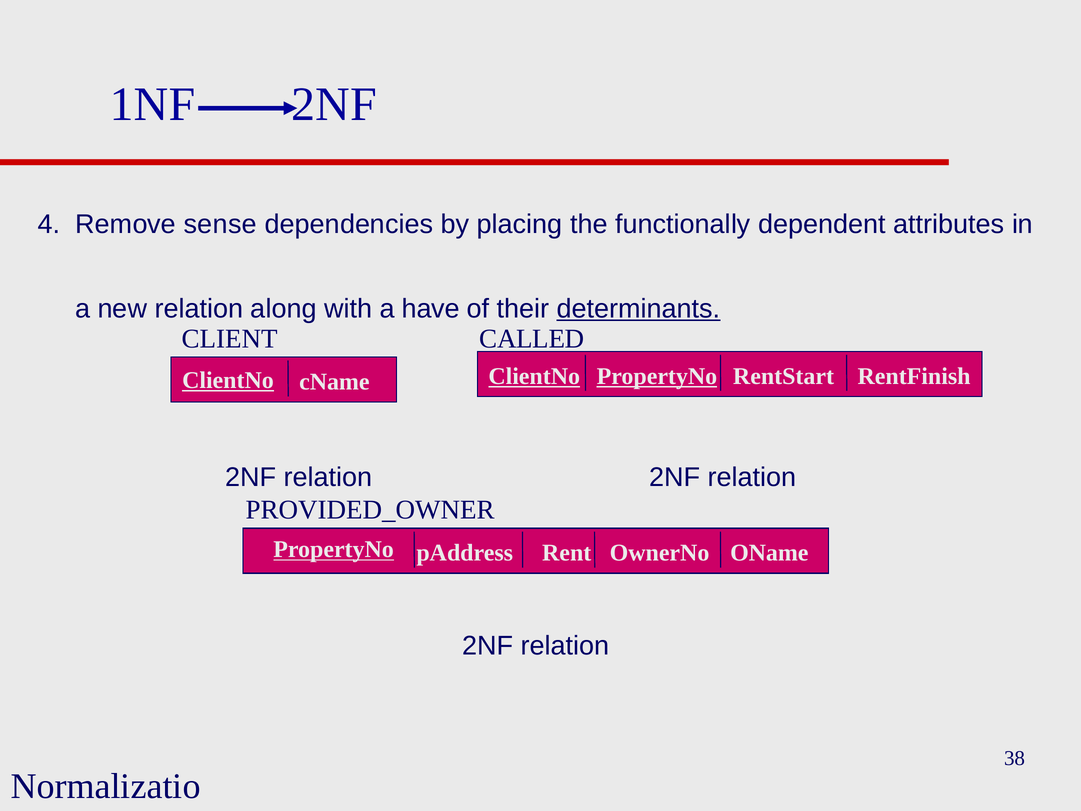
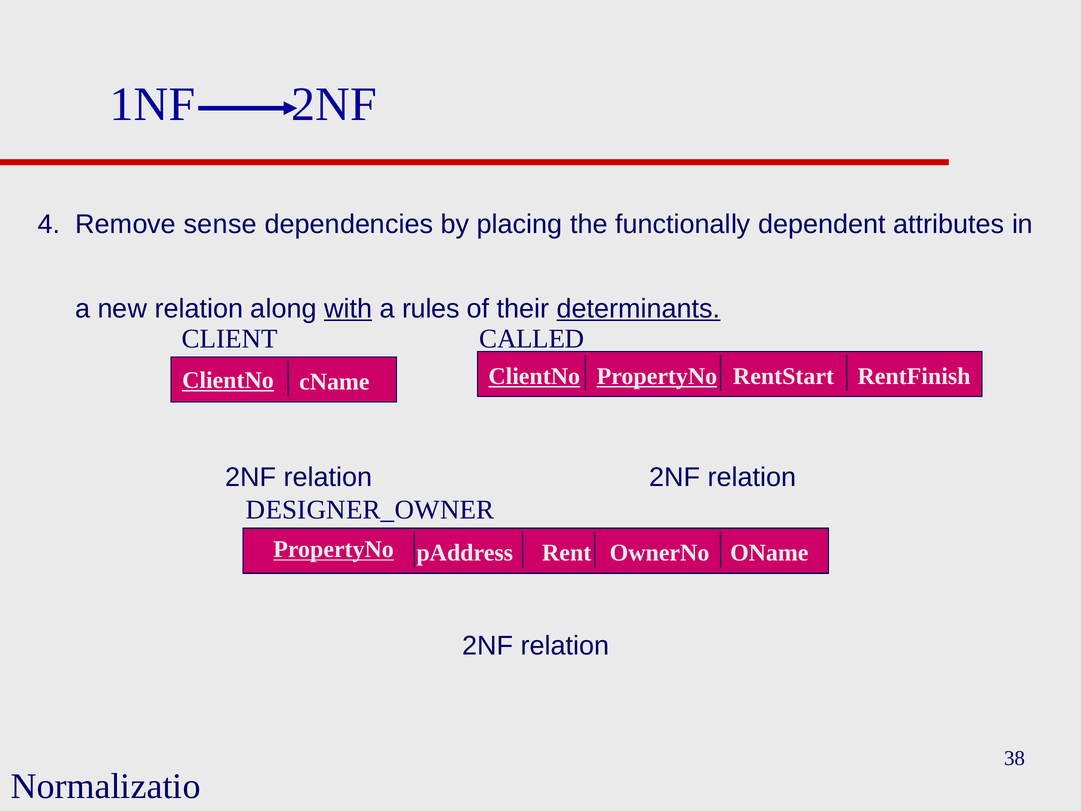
with underline: none -> present (348, 309)
have: have -> rules (431, 309)
PROVIDED_OWNER: PROVIDED_OWNER -> DESIGNER_OWNER (370, 510)
